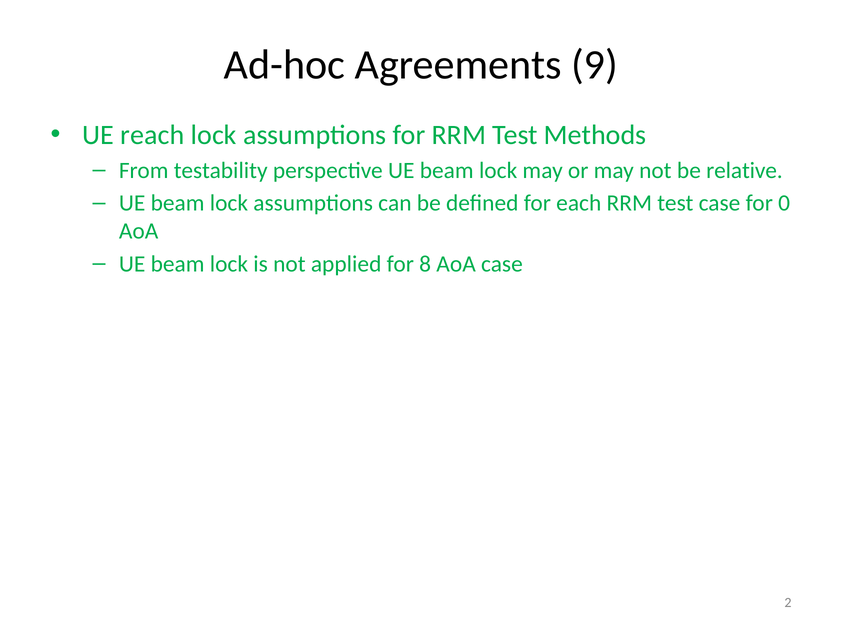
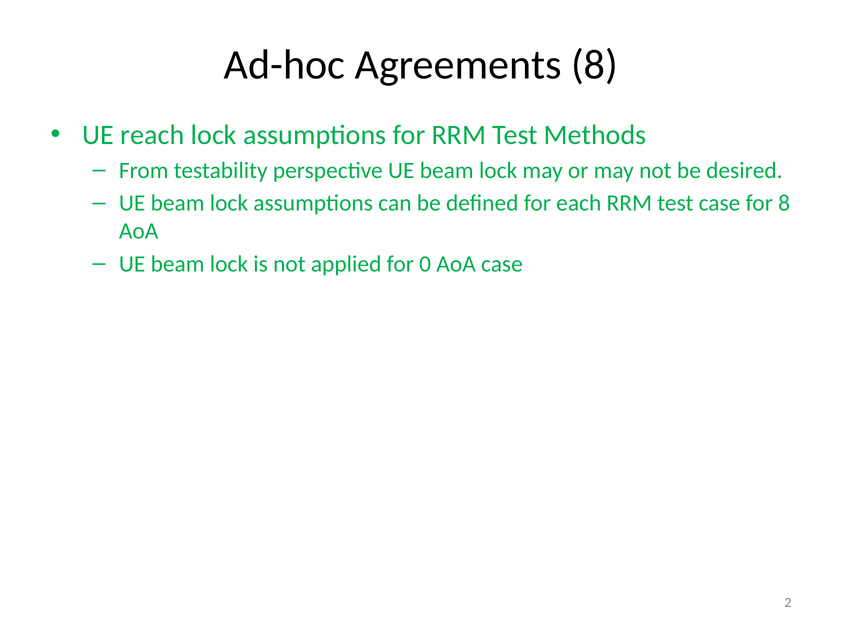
Agreements 9: 9 -> 8 (594, 65)
relative: relative -> desired (744, 171)
for 0: 0 -> 8 (784, 203)
8: 8 -> 0 (425, 264)
